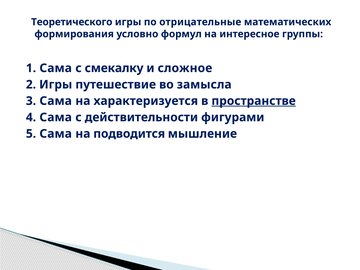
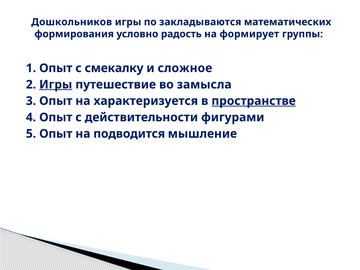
Теоретического: Теоретического -> Дошкольников (72, 22)
отрицательные: отрицательные -> закладываются (200, 22)
формул: формул -> радость (181, 34)
интересное: интересное -> формирует (249, 34)
1 Сама: Сама -> Опыт (56, 68)
Игры underline: none -> present (56, 85)
3 Сама: Сама -> Опыт (56, 101)
4 Сама: Сама -> Опыт (56, 117)
5 Сама: Сама -> Опыт (56, 134)
